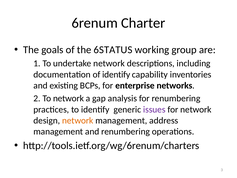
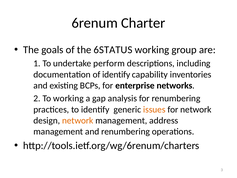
undertake network: network -> perform (109, 63)
To network: network -> working (68, 98)
issues colour: purple -> orange (154, 109)
